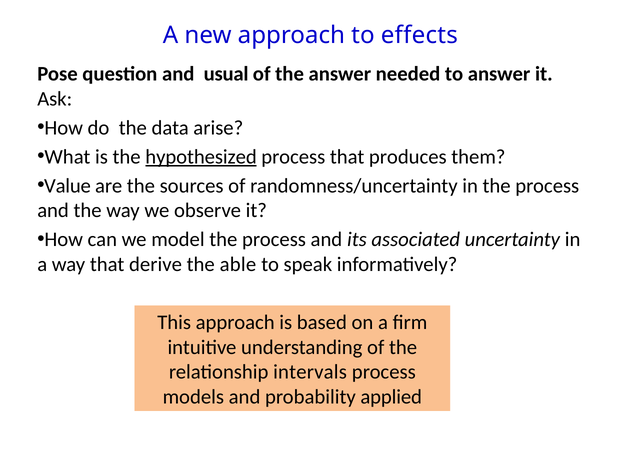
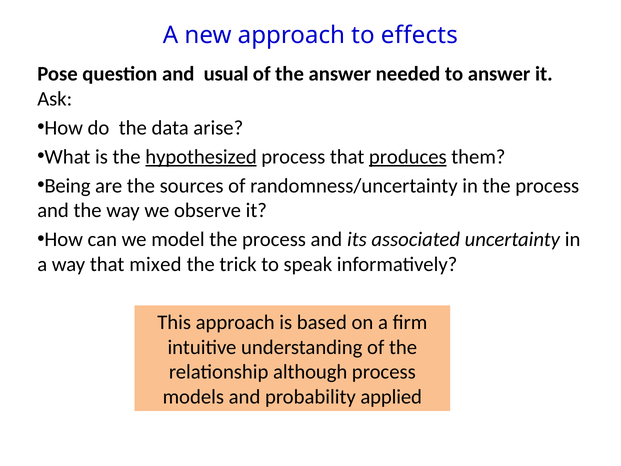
produces underline: none -> present (408, 157)
Value: Value -> Being (67, 186)
derive: derive -> mixed (155, 264)
able: able -> trick (238, 264)
intervals: intervals -> although (310, 372)
